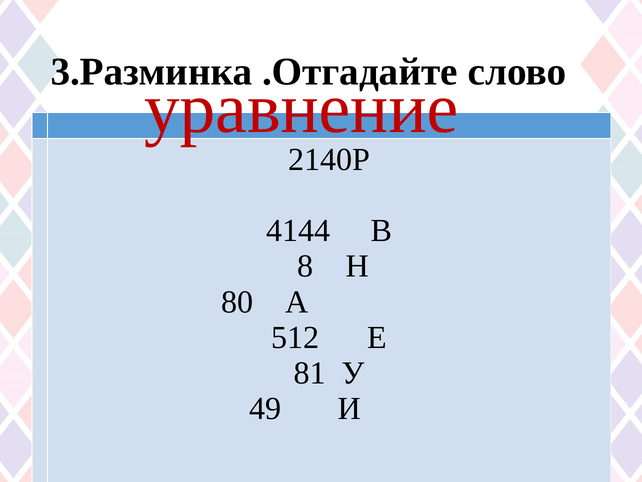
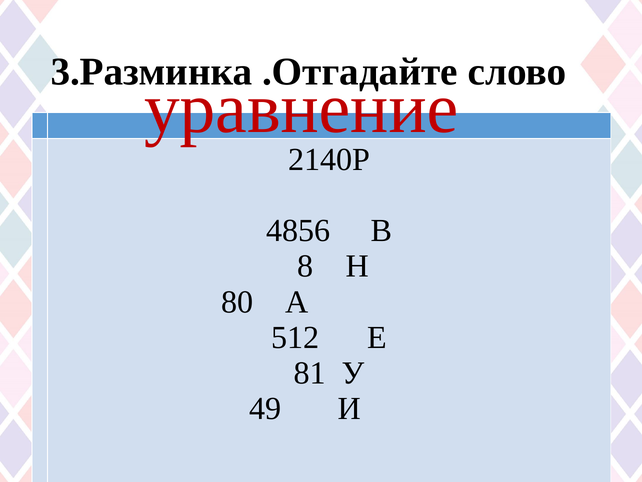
4144: 4144 -> 4856 (298, 231)
